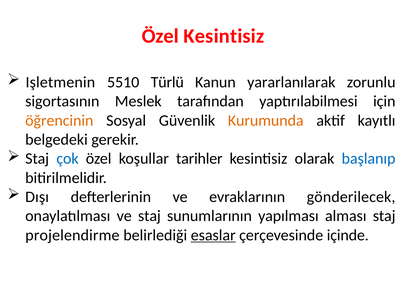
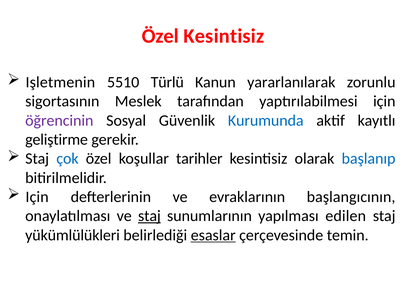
öğrencinin colour: orange -> purple (59, 121)
Kurumunda colour: orange -> blue (266, 121)
belgedeki: belgedeki -> geliştirme (57, 140)
Dışı: Dışı -> Için (37, 197)
gönderilecek: gönderilecek -> başlangıcının (351, 197)
staj underline: none -> present (149, 216)
alması: alması -> edilen (346, 216)
projelendirme: projelendirme -> yükümlülükleri (73, 236)
içinde: içinde -> temin (348, 236)
